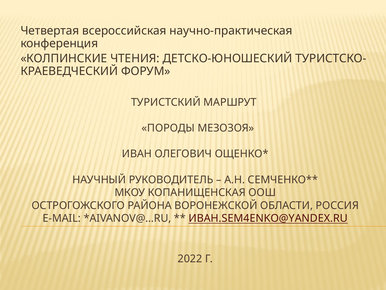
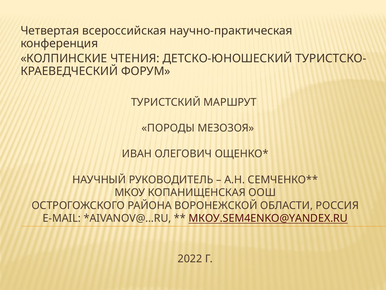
ИВАН.SEM4ENKO@YANDEX.RU: ИВАН.SEM4ENKO@YANDEX.RU -> МКОУ.SEM4ENKO@YANDEX.RU (268, 218)
